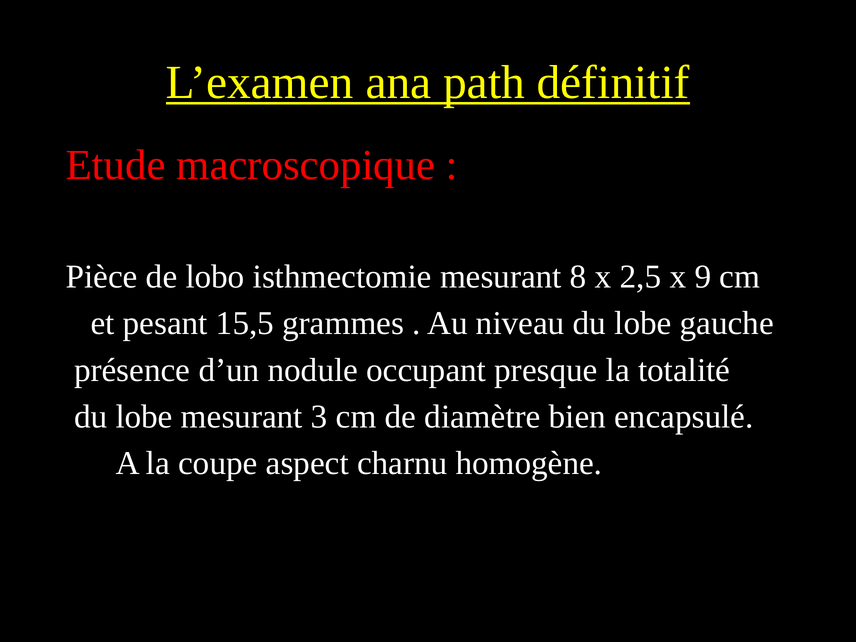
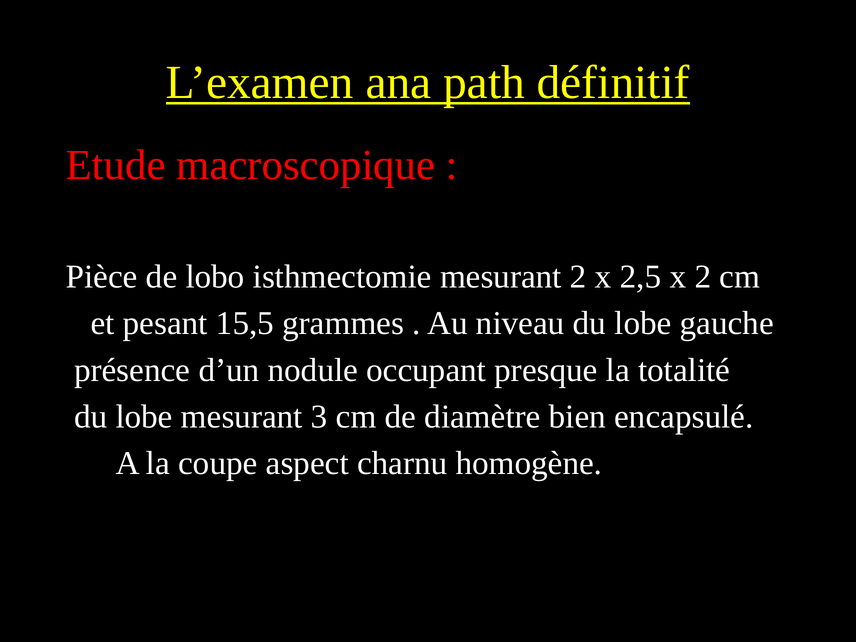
mesurant 8: 8 -> 2 (578, 277)
x 9: 9 -> 2 (703, 277)
